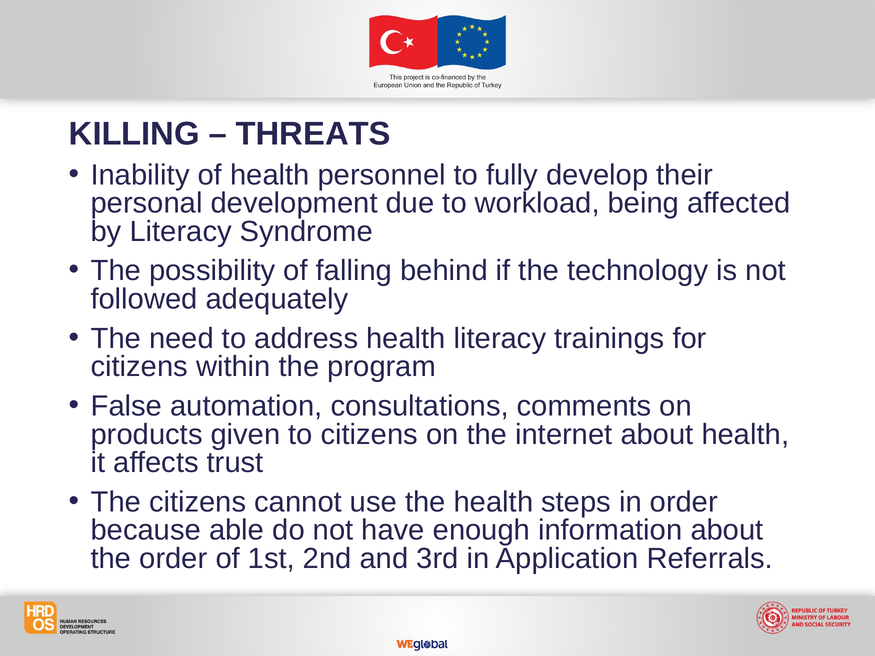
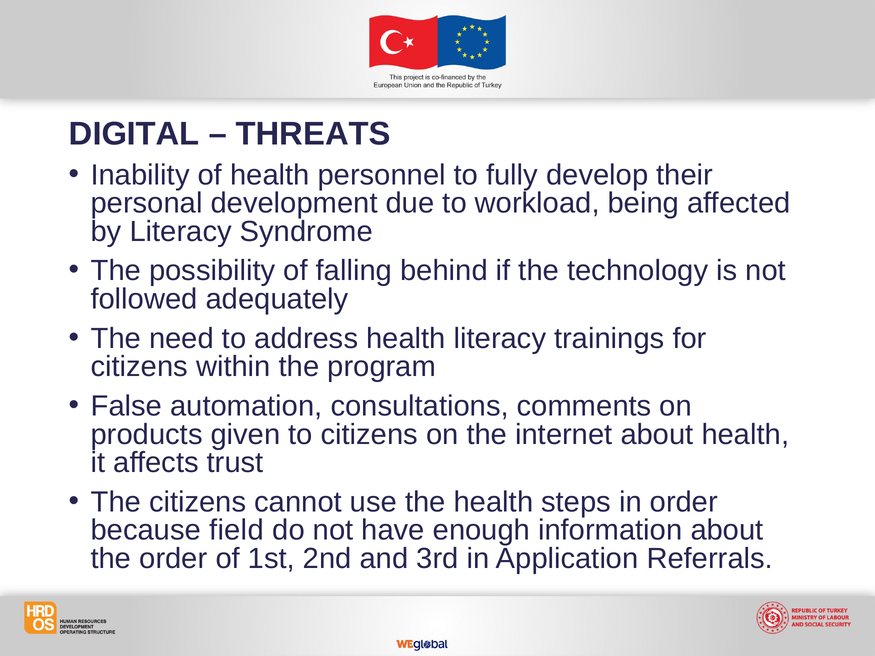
KILLING: KILLING -> DIGITAL (134, 134)
able: able -> field (236, 531)
